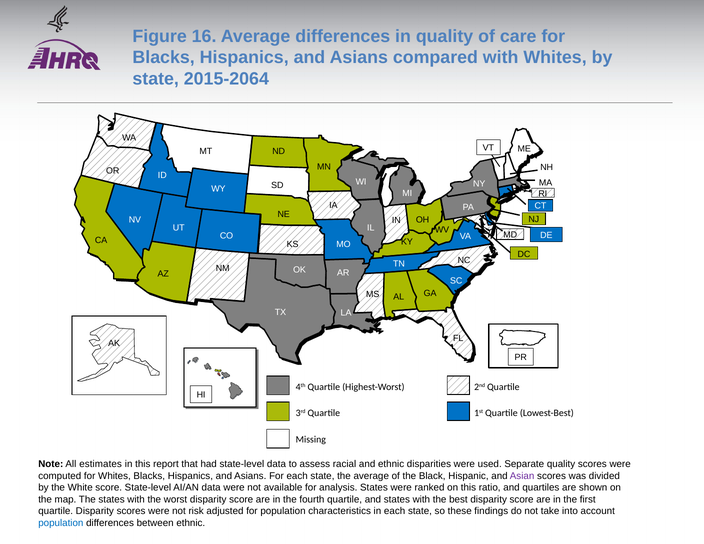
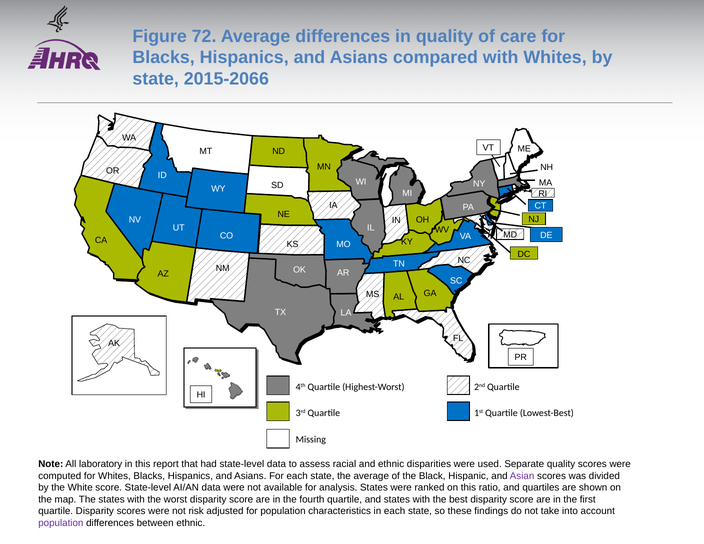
16: 16 -> 72 (204, 36)
2015-2064: 2015-2064 -> 2015-2066 (226, 79)
estimates: estimates -> laboratory (101, 464)
population colour: blue -> purple (61, 523)
